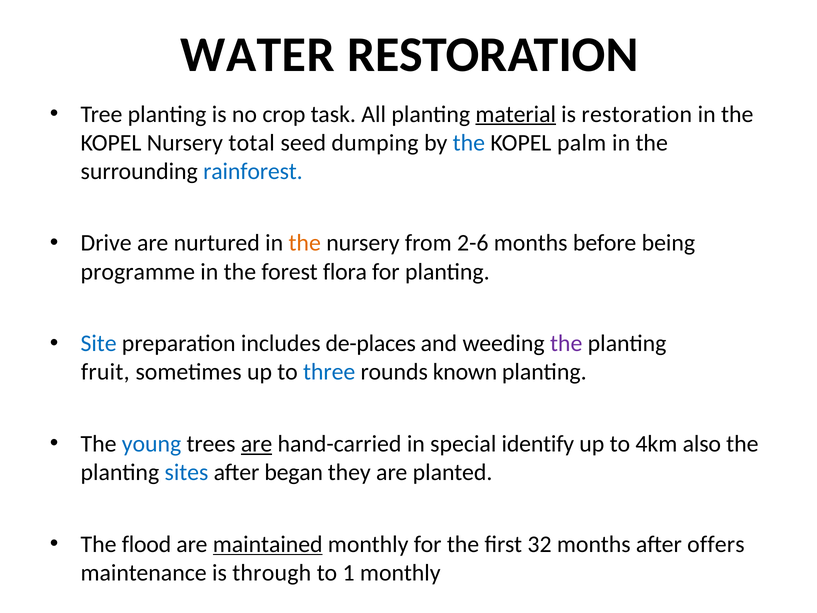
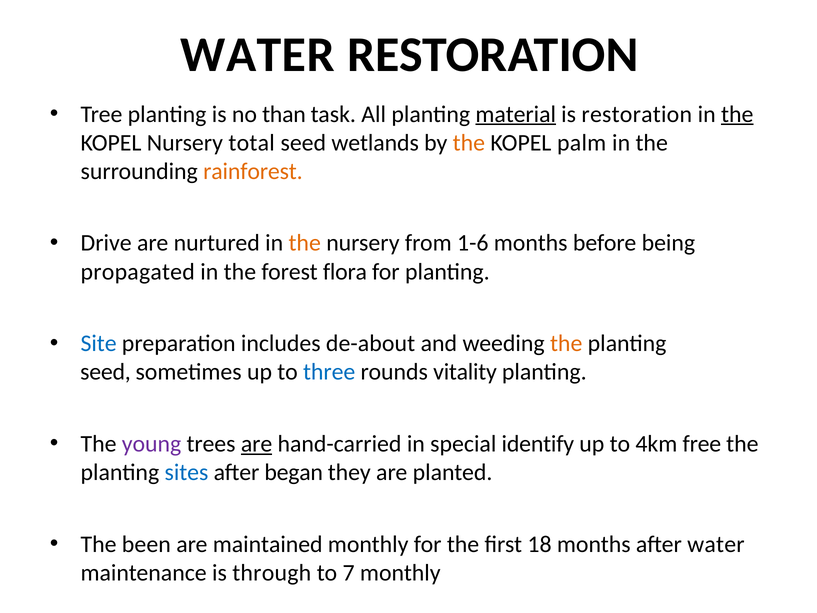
crop: crop -> than (284, 114)
the underline: none -> present (737, 114)
dumping: dumping -> wetlands (375, 143)
the colour: blue -> orange (469, 143)
rainforest colour: blue -> orange (253, 171)
2-6: 2-6 -> 1-6 (473, 243)
programme: programme -> propagated (138, 272)
de-places: de-places -> de-about (371, 343)
the colour: purple -> orange (566, 343)
fruit: fruit -> seed (106, 372)
known: known -> vitality (465, 372)
young colour: blue -> purple (152, 444)
also: also -> free (702, 444)
flood: flood -> been (146, 544)
maintained underline: present -> none (268, 544)
32: 32 -> 18 (540, 544)
after offers: offers -> water (716, 544)
1: 1 -> 7 (349, 573)
